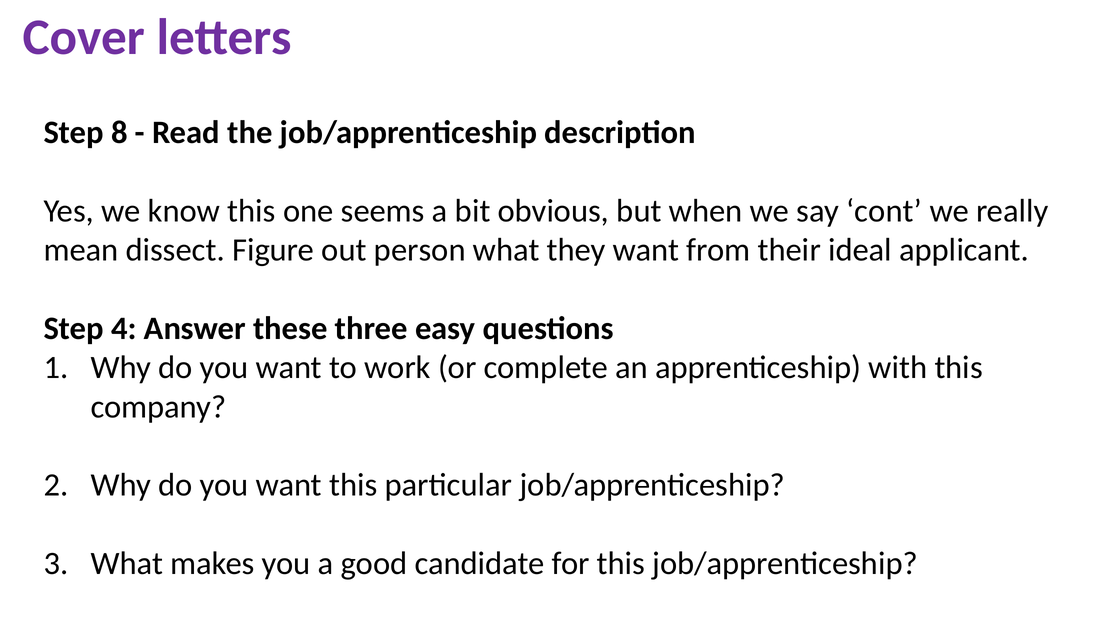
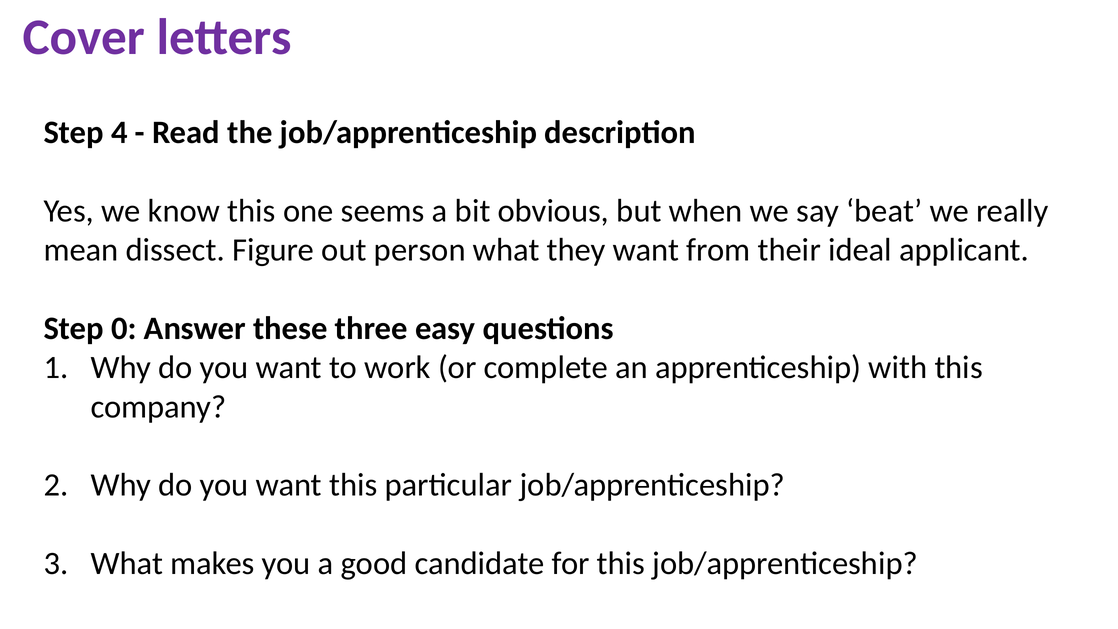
8: 8 -> 4 (119, 133)
cont: cont -> beat (884, 211)
4: 4 -> 0 (124, 328)
